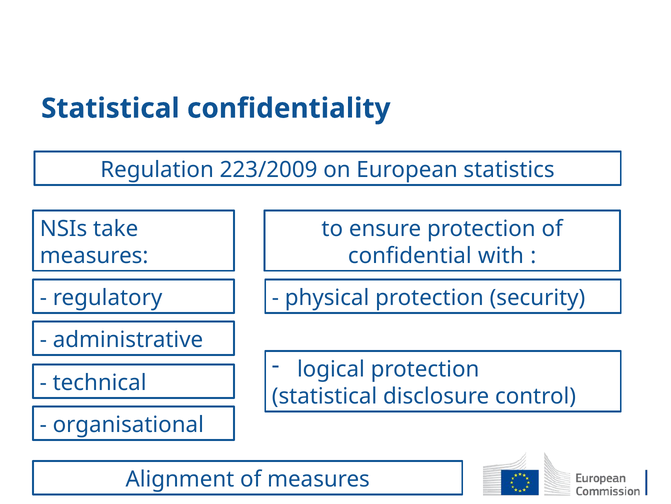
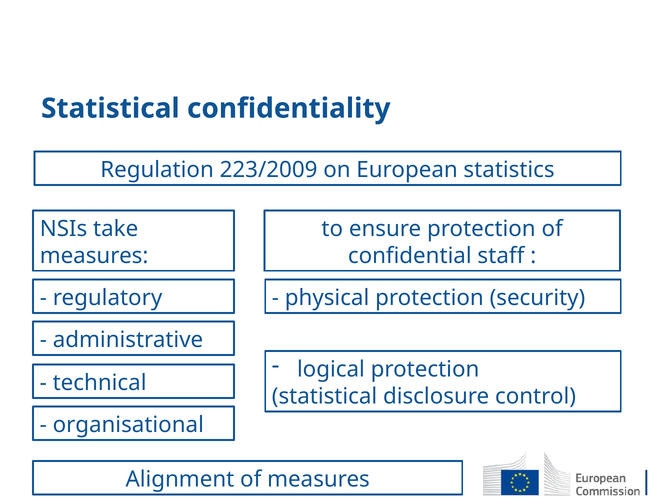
with: with -> staff (501, 255)
